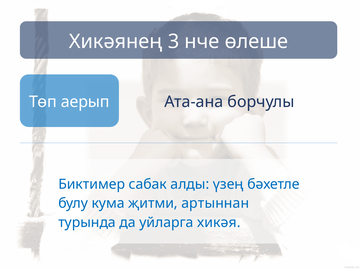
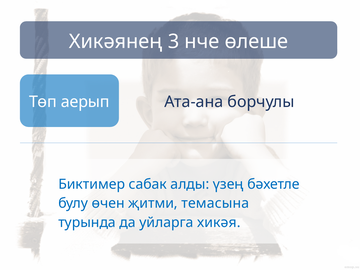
кума: кума -> өчен (108, 203)
артыннан: артыннан -> темасына (215, 203)
